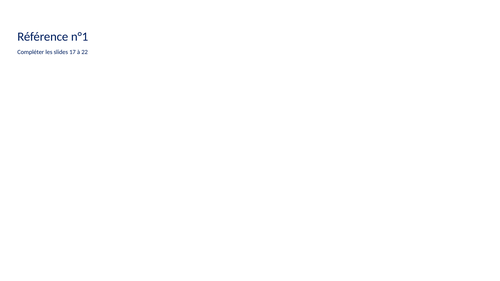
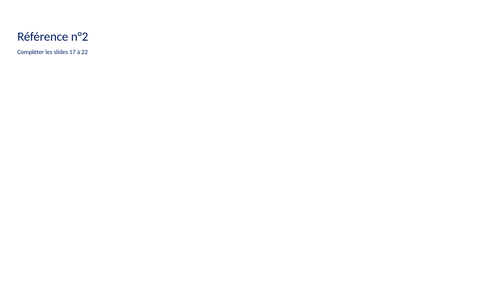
n°1: n°1 -> n°2 (80, 37)
